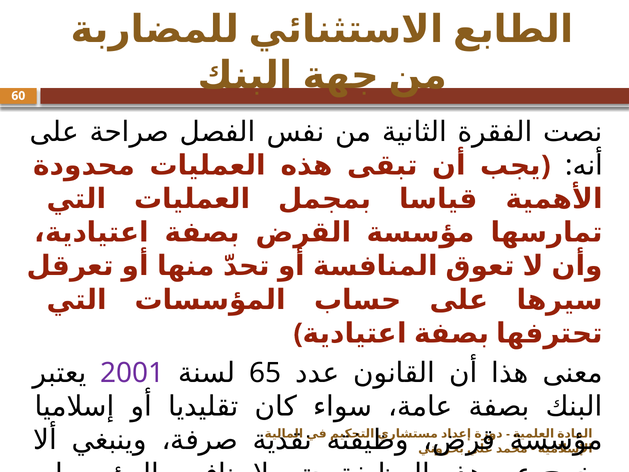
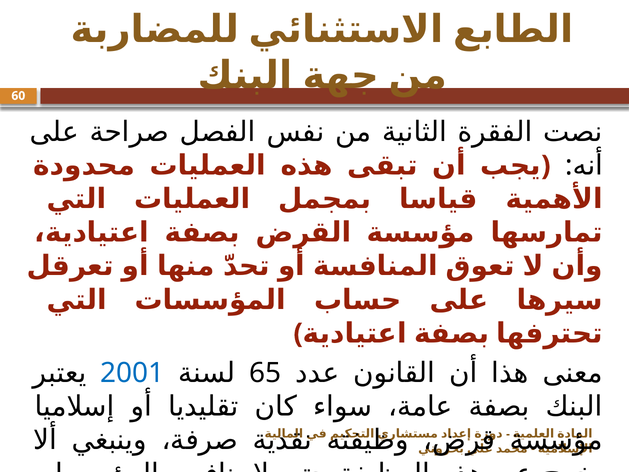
2001 colour: purple -> blue (132, 373)
